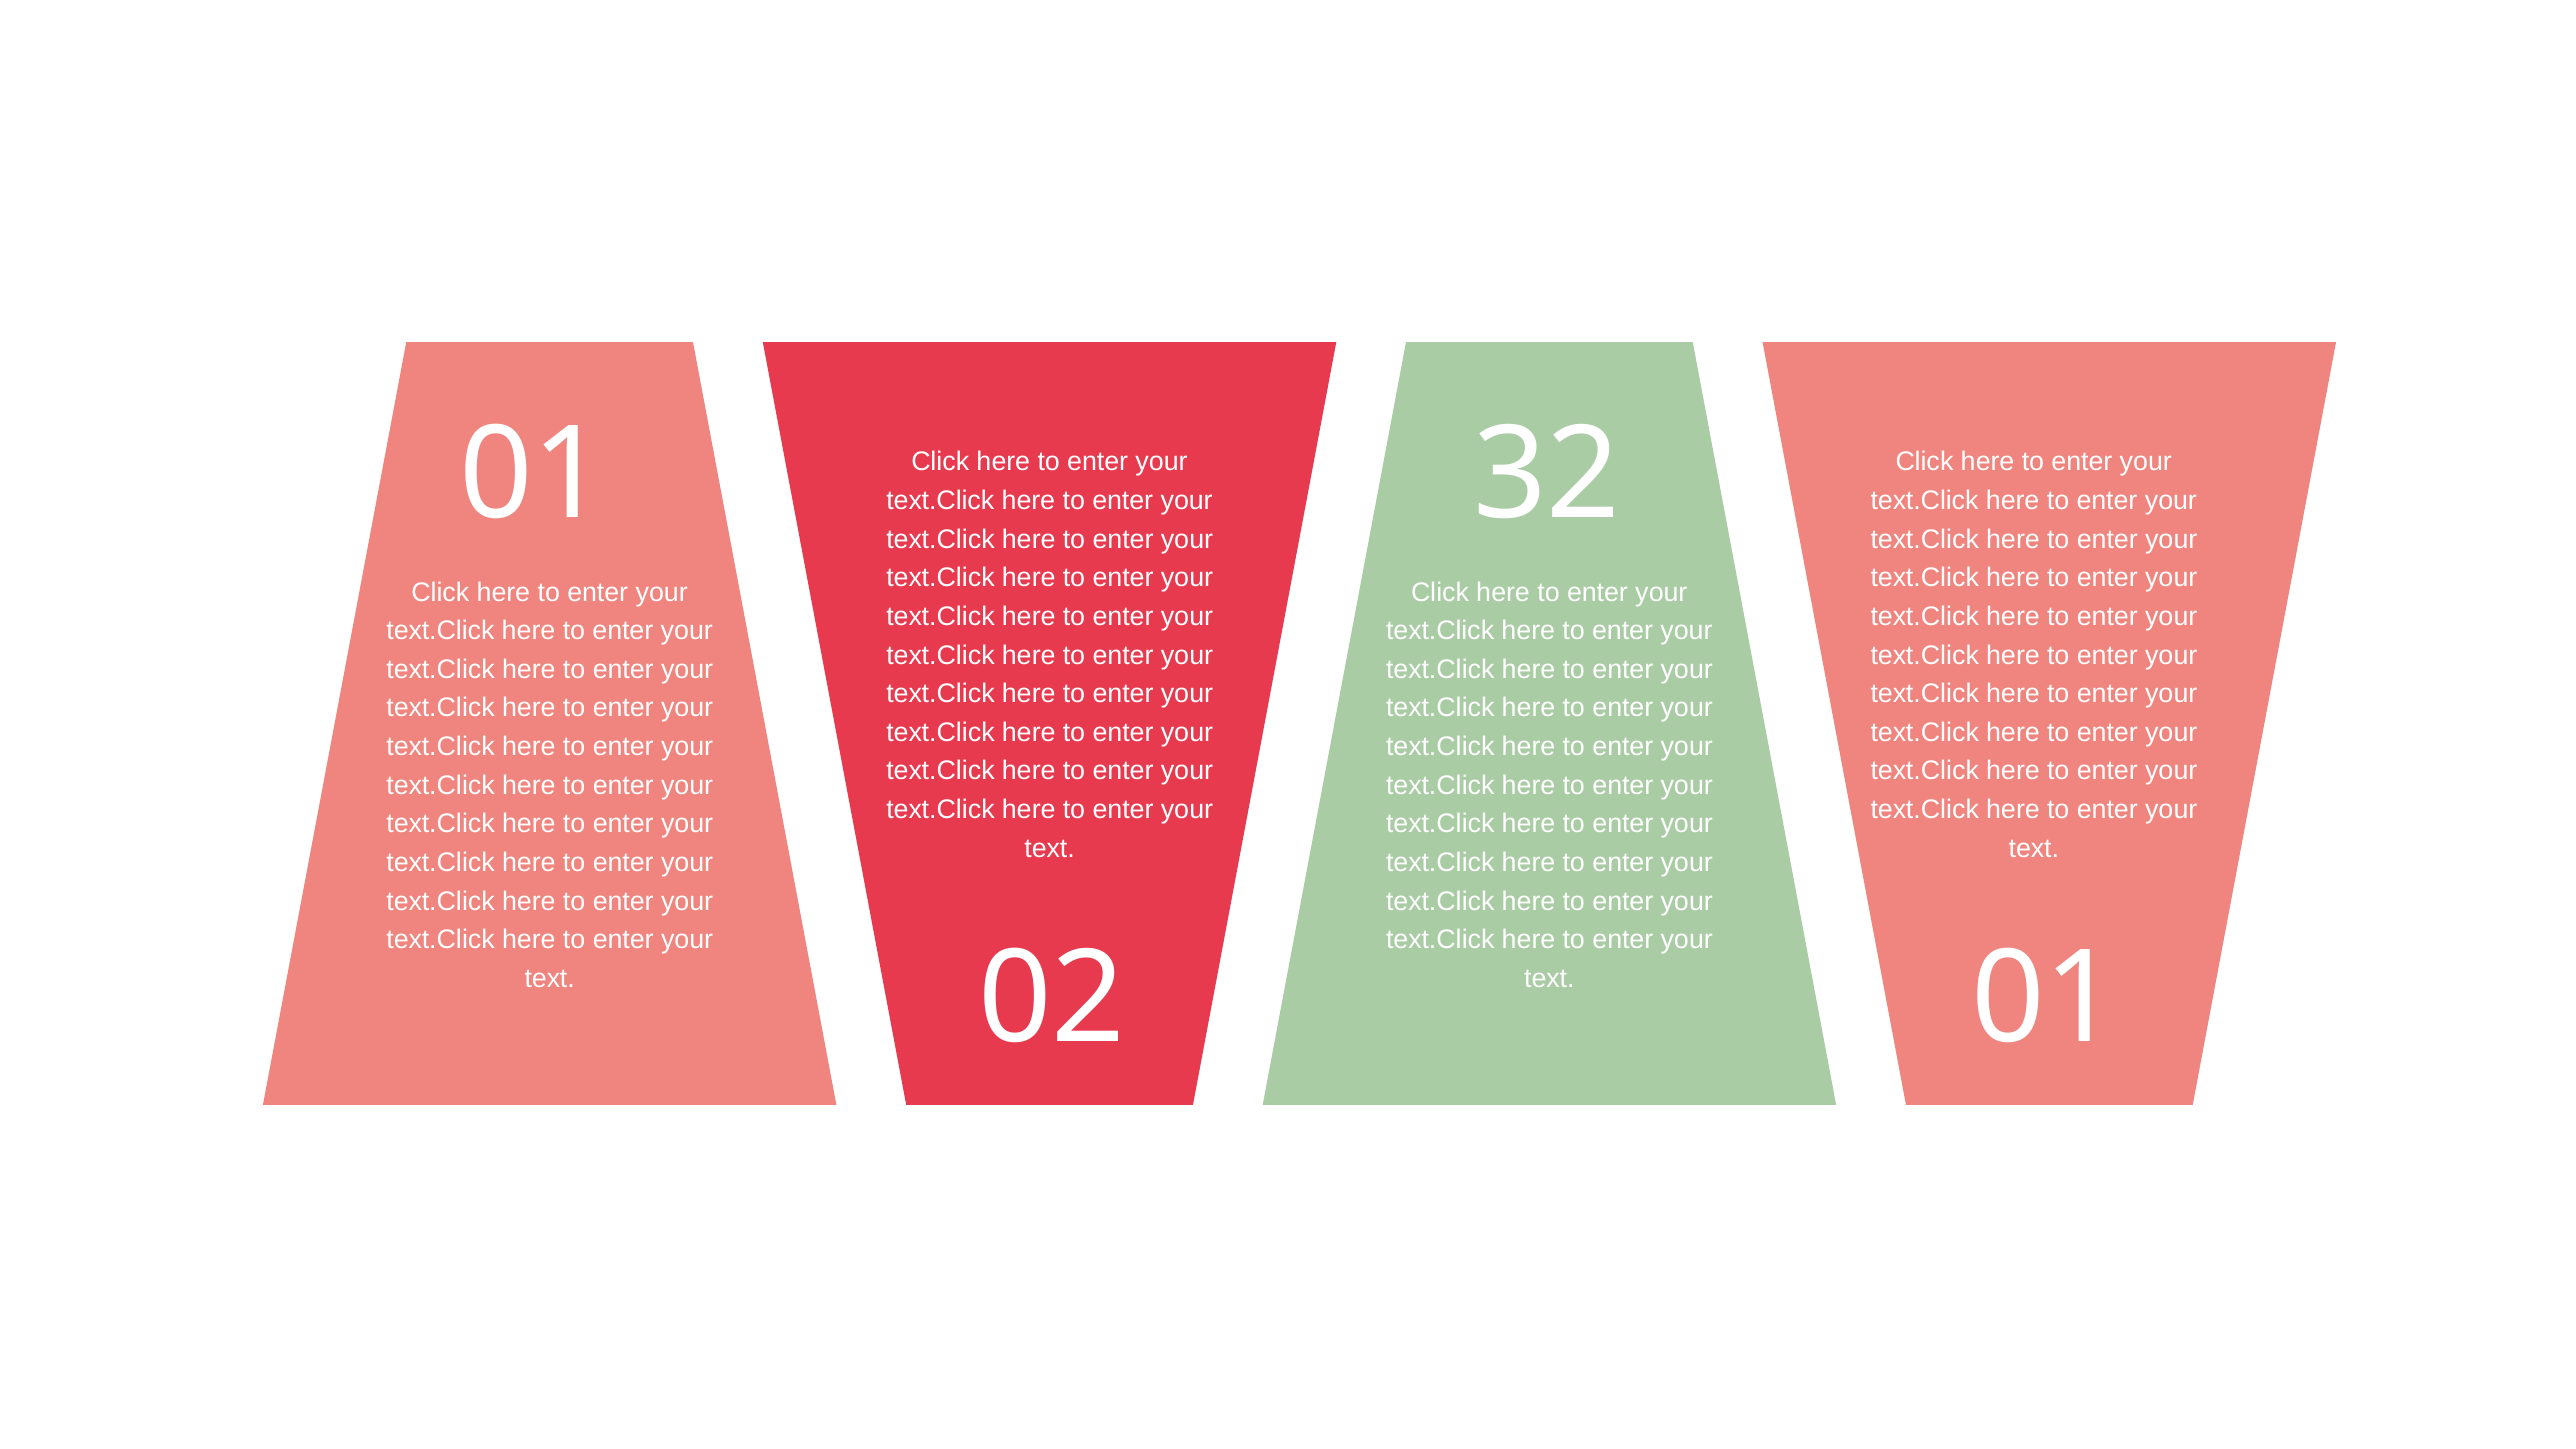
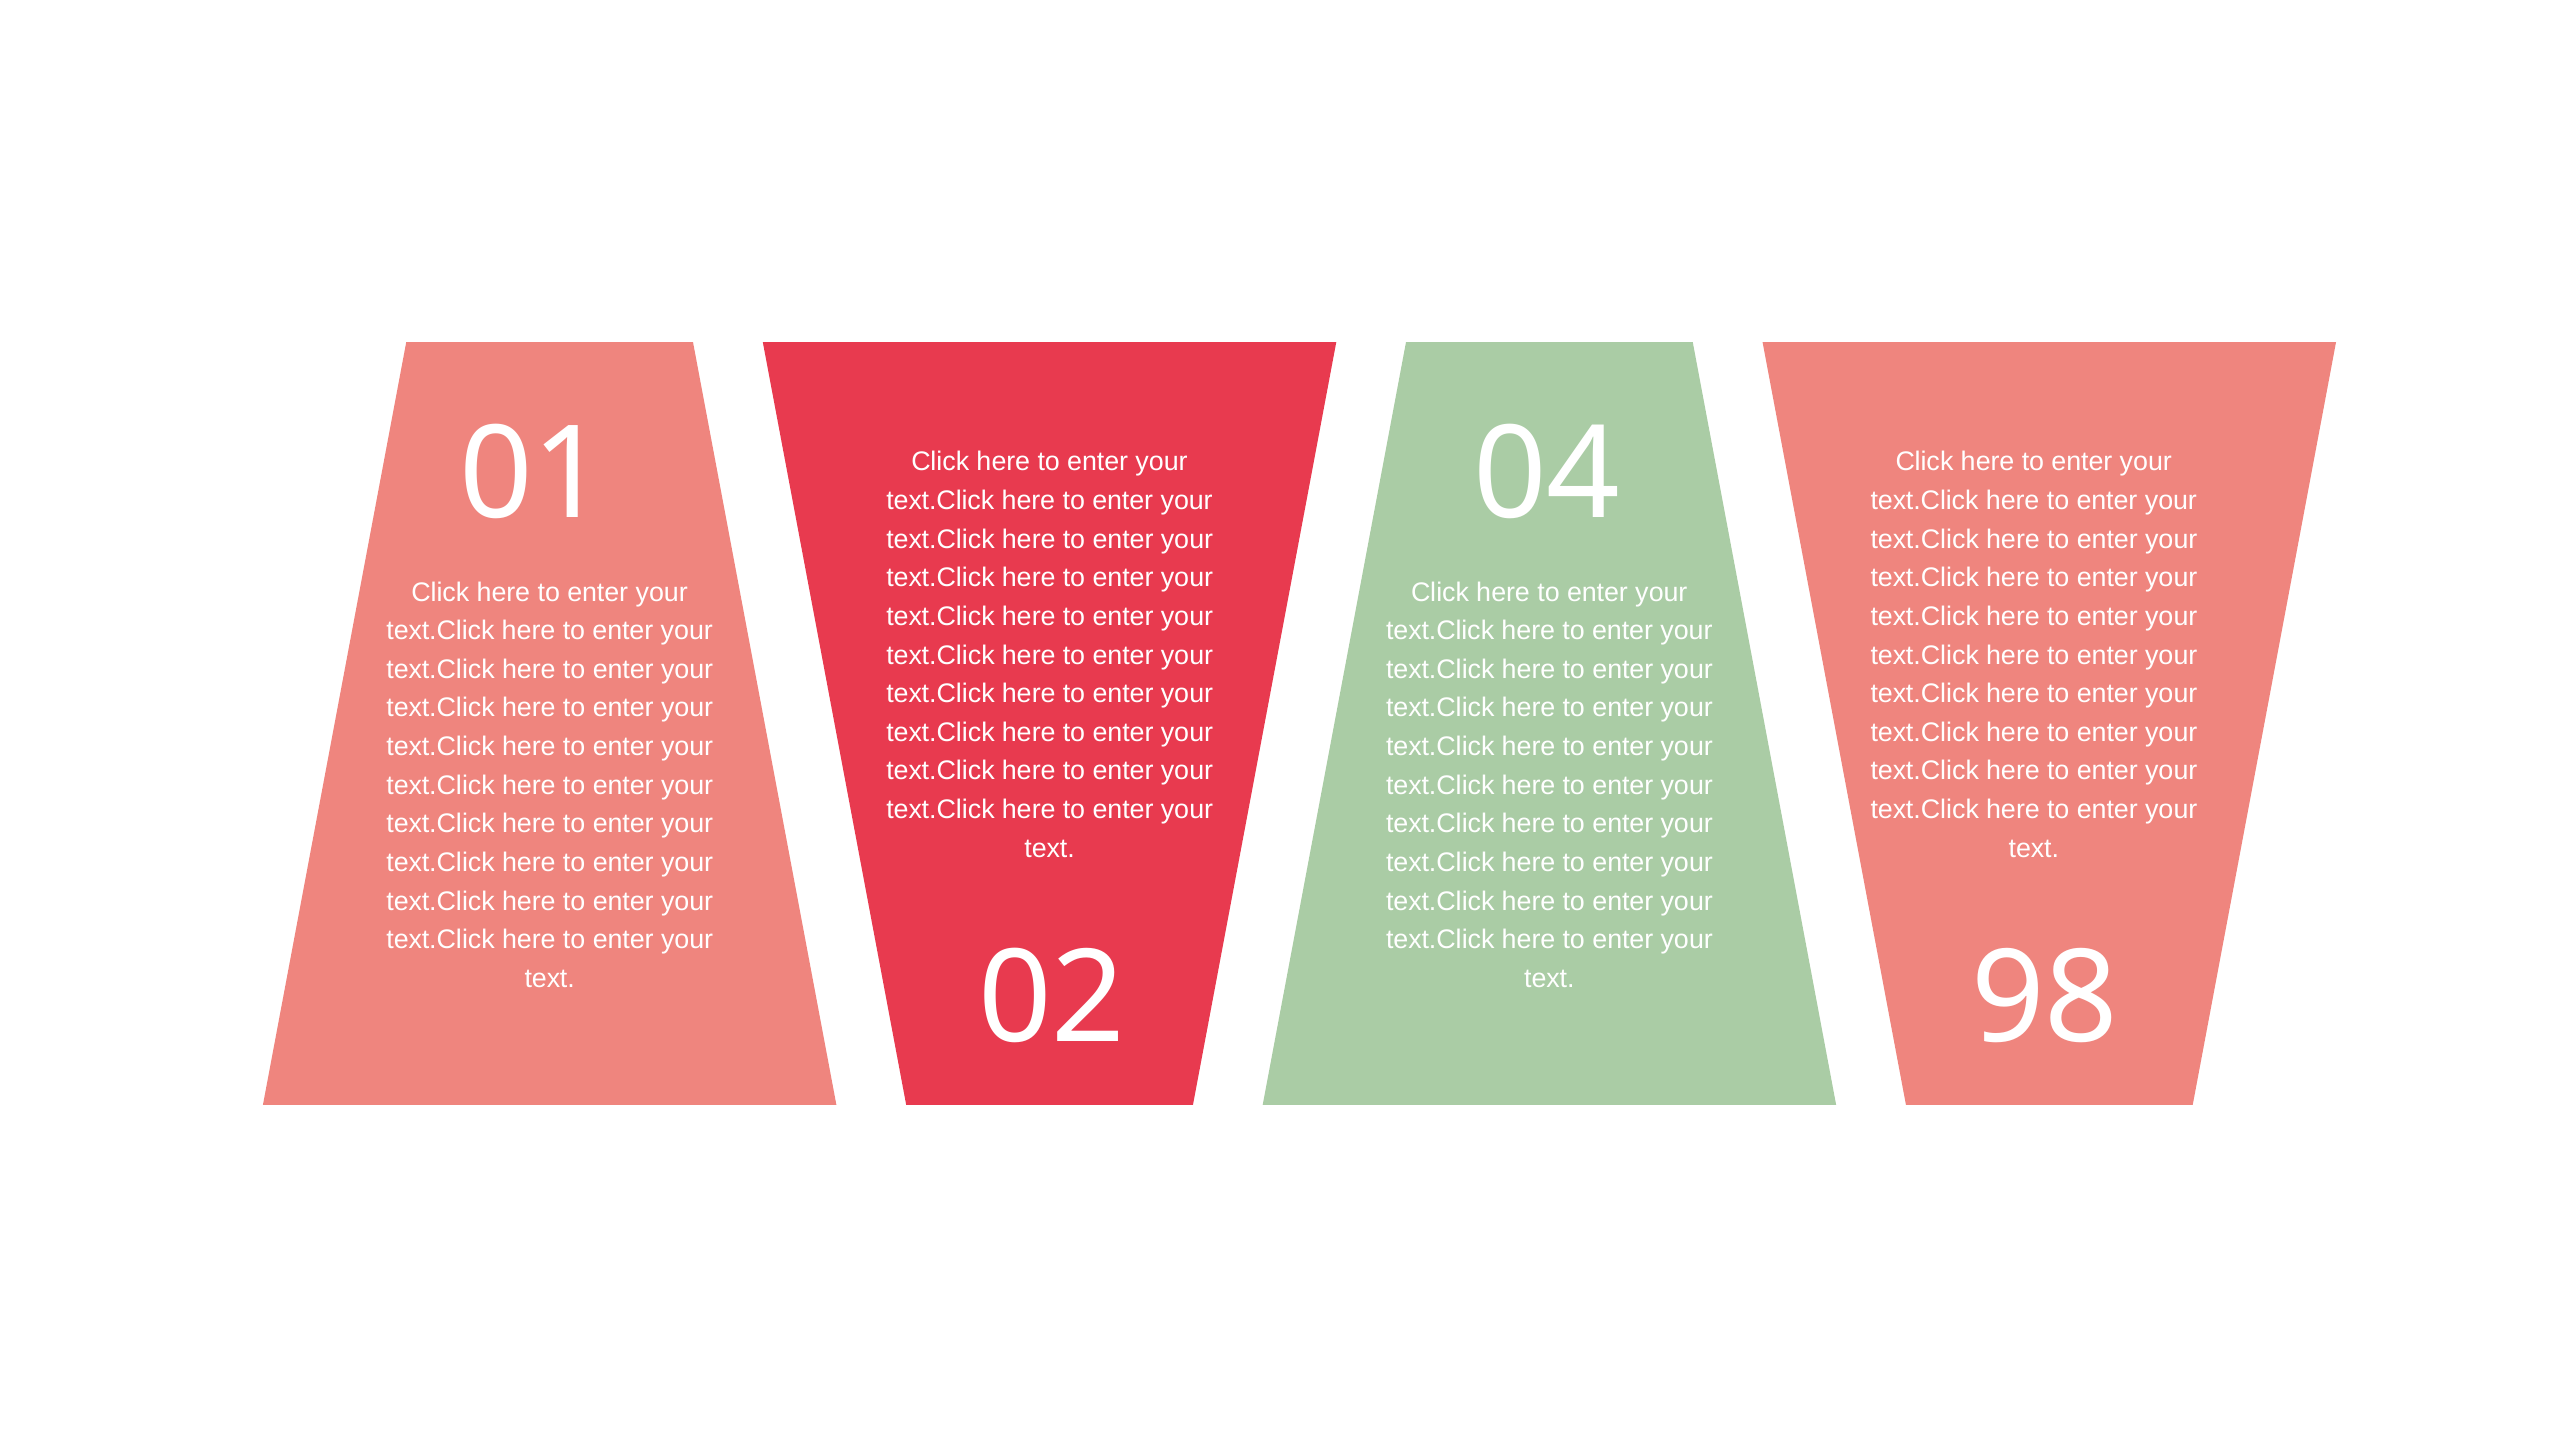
32: 32 -> 04 (1547, 475)
02 01: 01 -> 98 (2045, 999)
